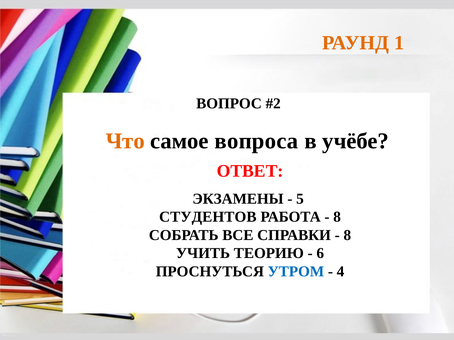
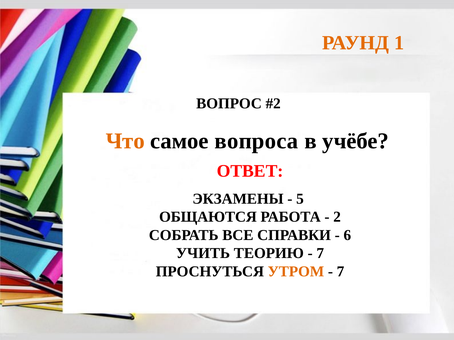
СТУДЕНТОВ: СТУДЕНТОВ -> ОБЩАЮТСЯ (208, 217)
8: 8 -> 2 (337, 217)
8: 8 -> 6 (347, 235)
6: 6 -> 7 (320, 254)
УТРОМ colour: blue -> orange (296, 272)
4: 4 -> 7 (340, 272)
